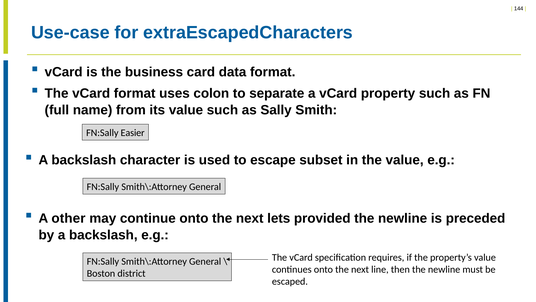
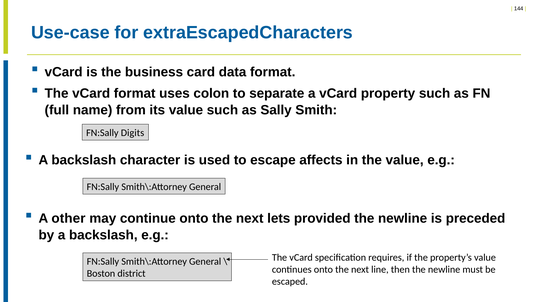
Easier: Easier -> Digits (133, 133)
subset: subset -> affects (321, 160)
